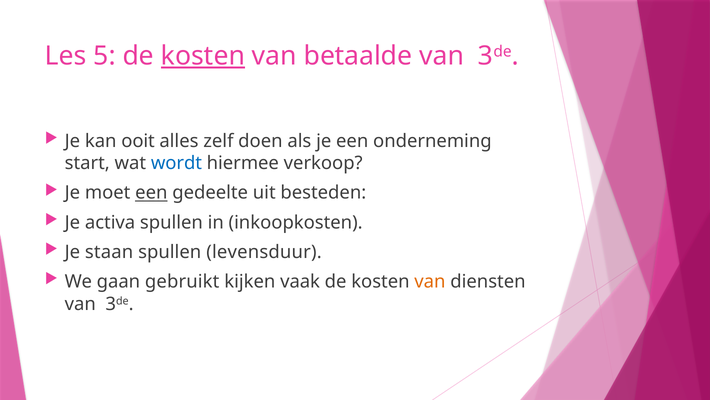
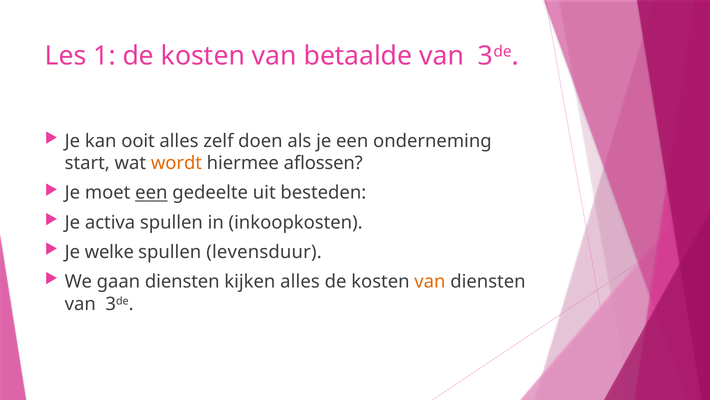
5: 5 -> 1 (105, 56)
kosten underline: present -> none (203, 56)
wordt colour: blue -> orange (176, 163)
verkoop: verkoop -> aflossen (323, 163)
staan: staan -> welke (109, 252)
gaan gebruikt: gebruikt -> diensten (182, 281)
kijken vaak: vaak -> alles (300, 281)
